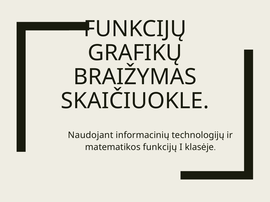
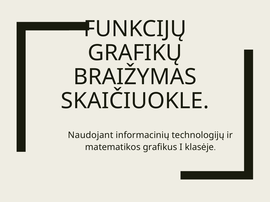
matematikos funkcijų: funkcijų -> grafikus (160, 148)
